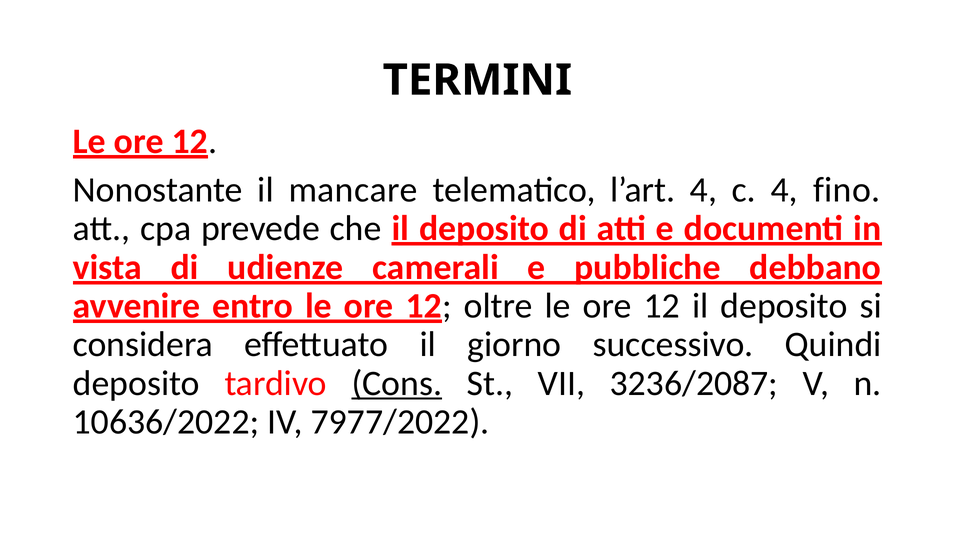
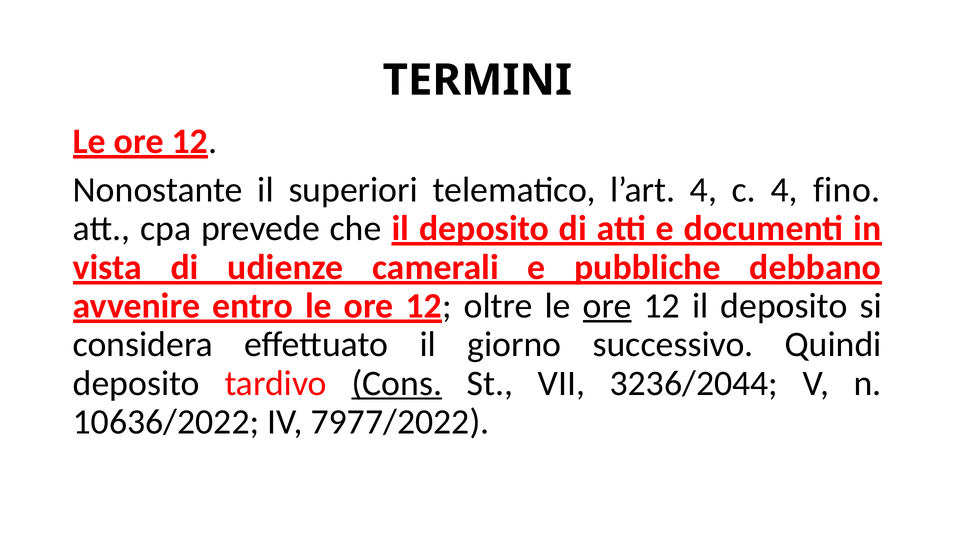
mancare: mancare -> superiori (353, 190)
ore underline: none -> present (607, 306)
3236/2087: 3236/2087 -> 3236/2044 (694, 383)
